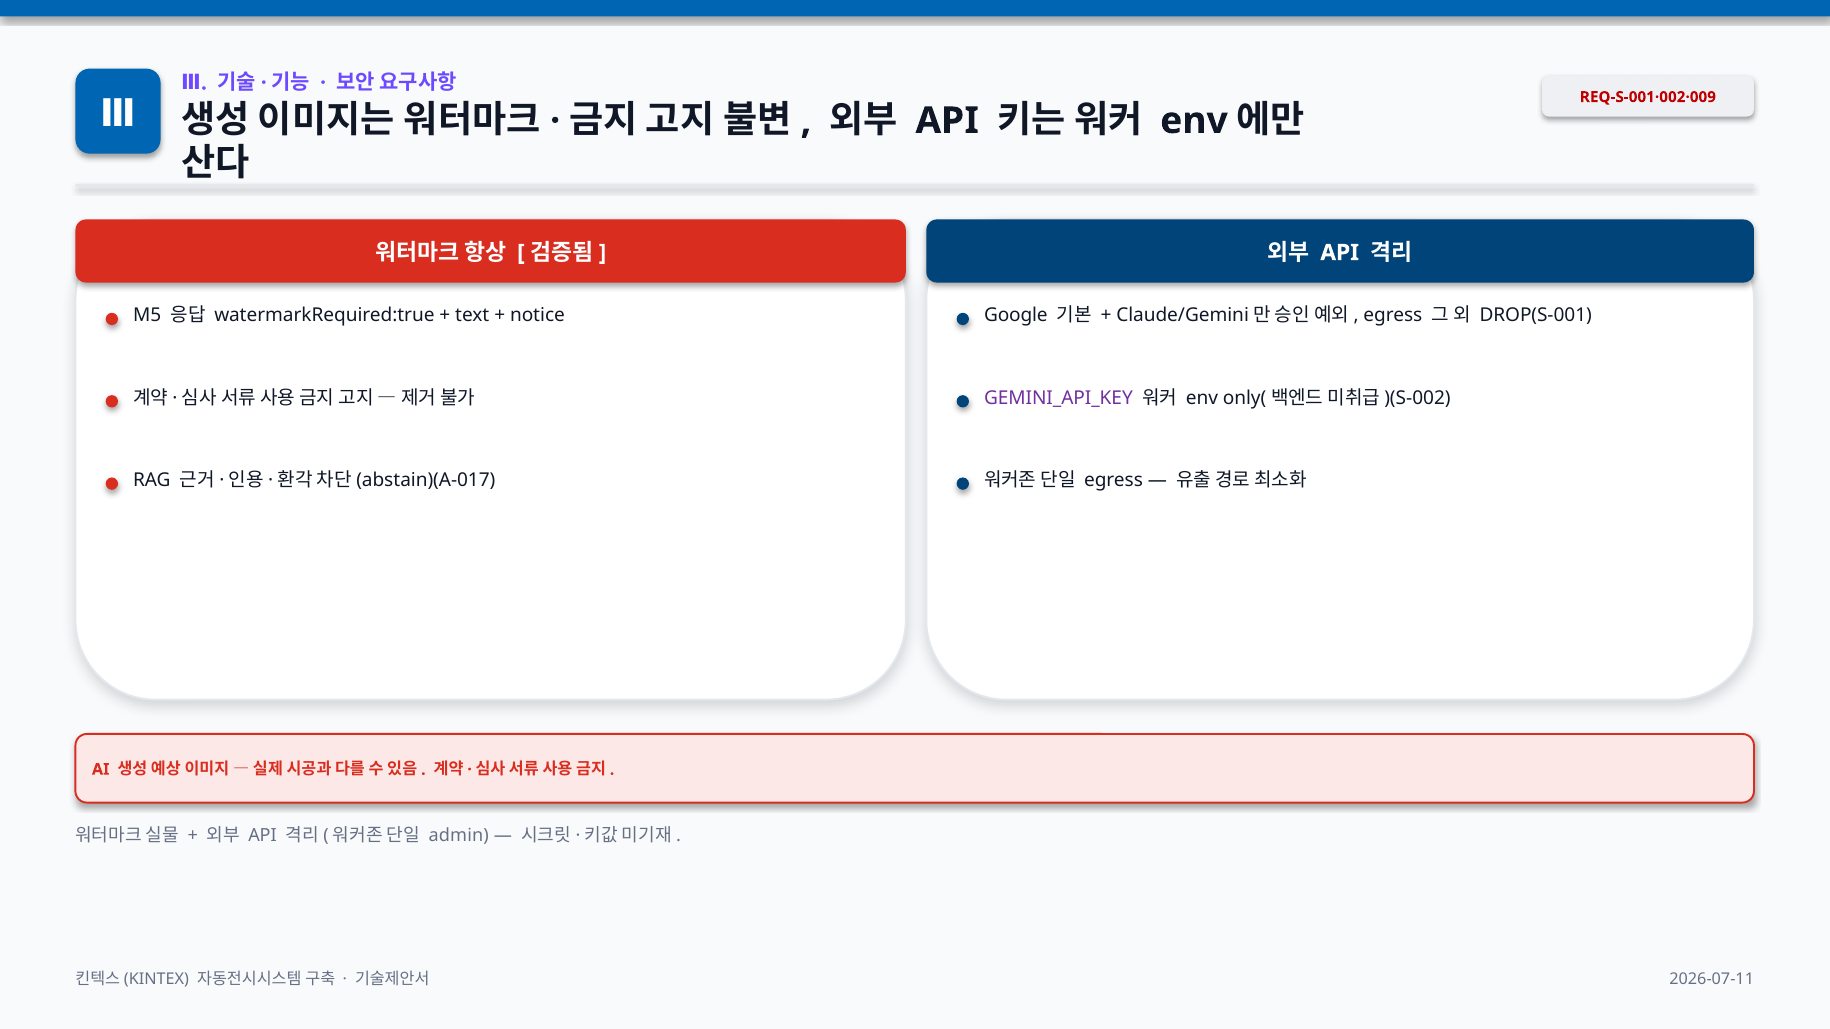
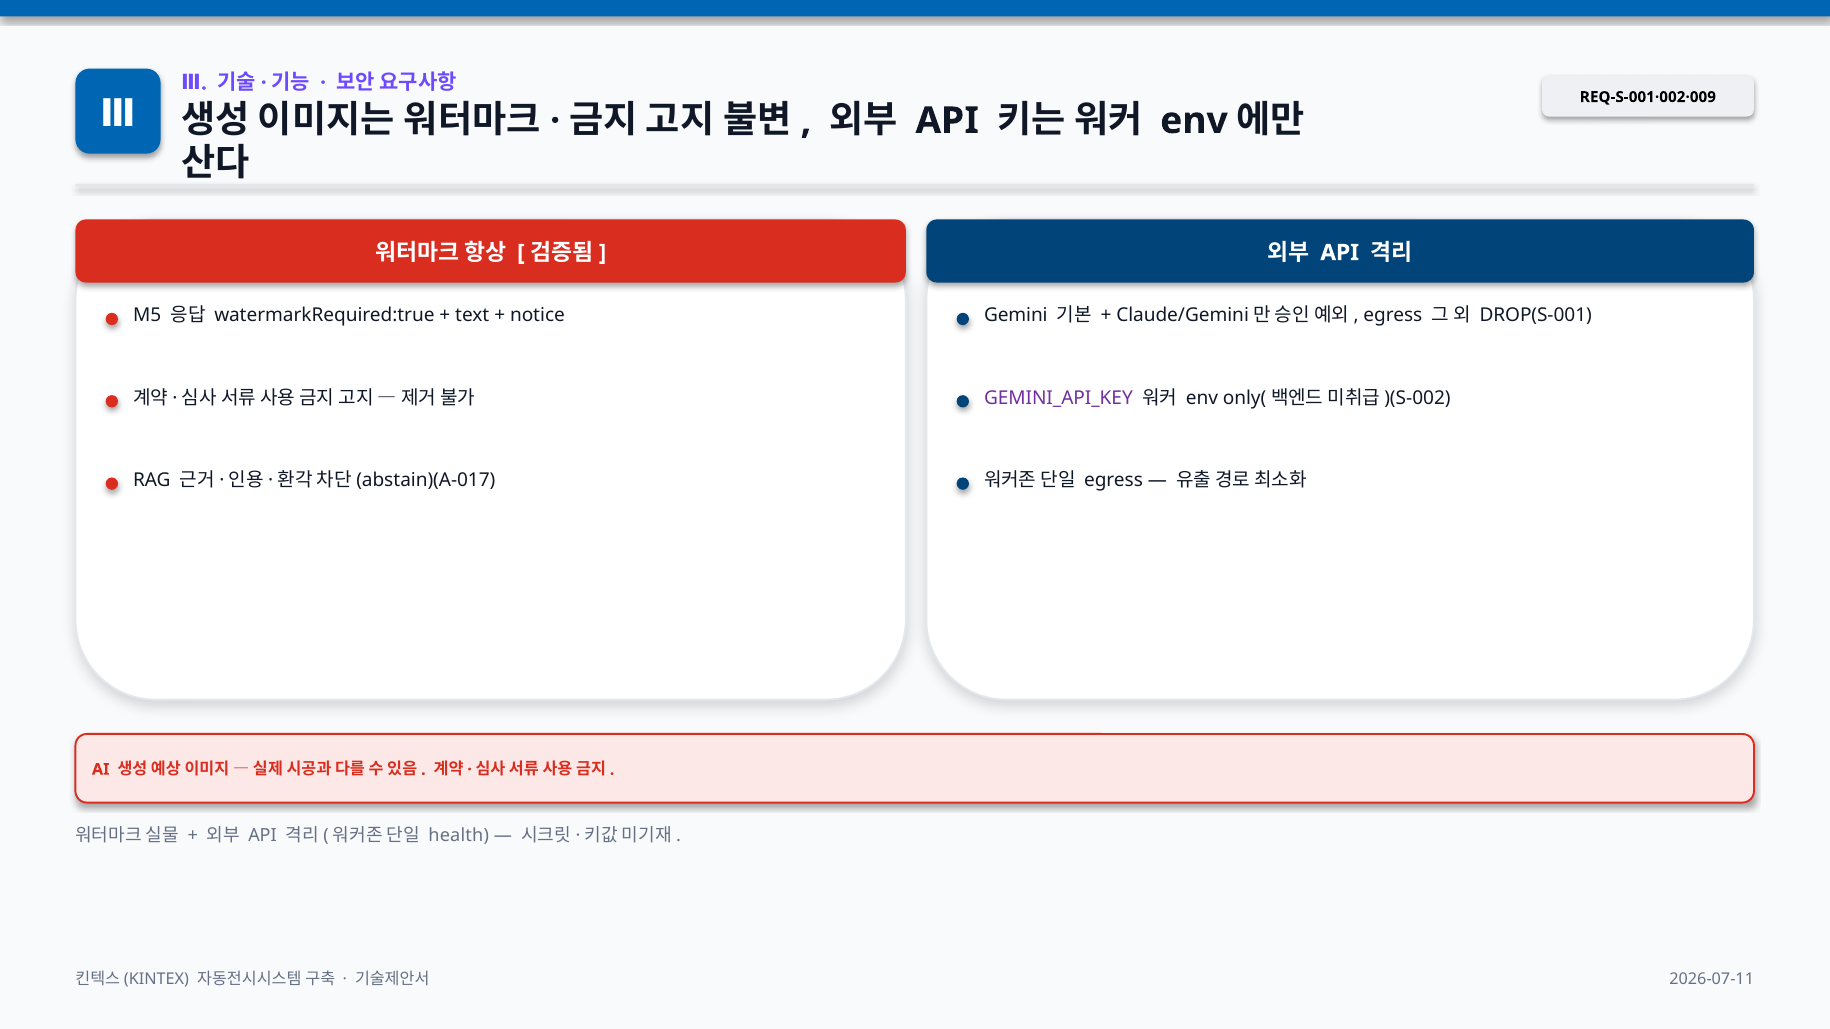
REQ-S-001·002·009 colour: red -> black (1648, 97)
Google: Google -> Gemini (1016, 316)
admin: admin -> health (459, 836)
